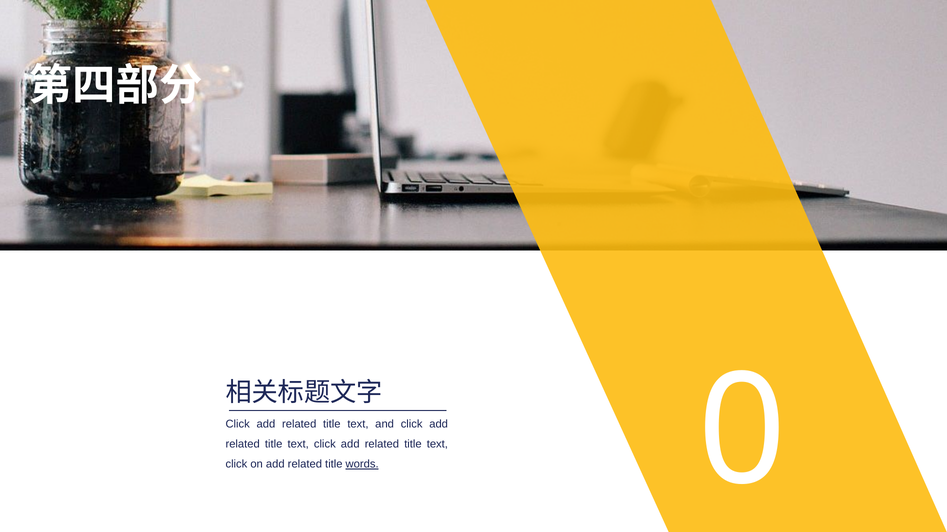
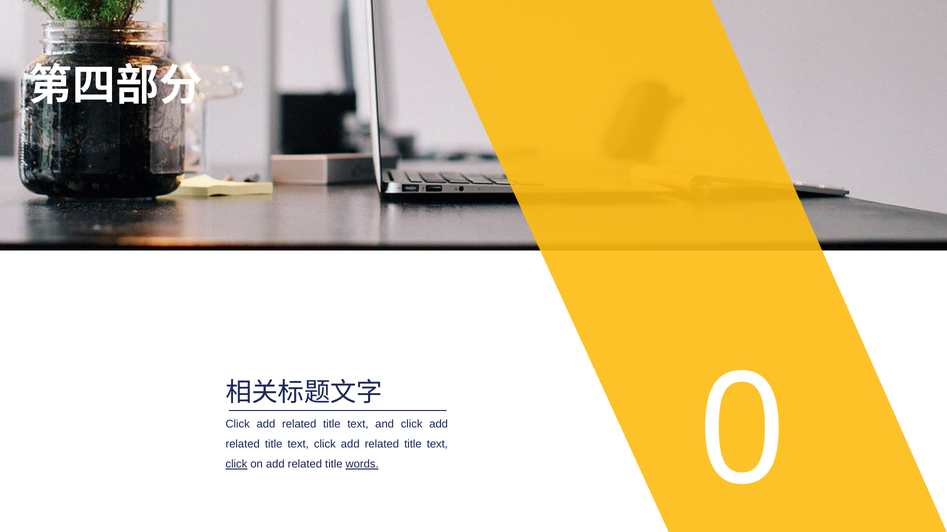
click underline: none -> present (236, 465)
